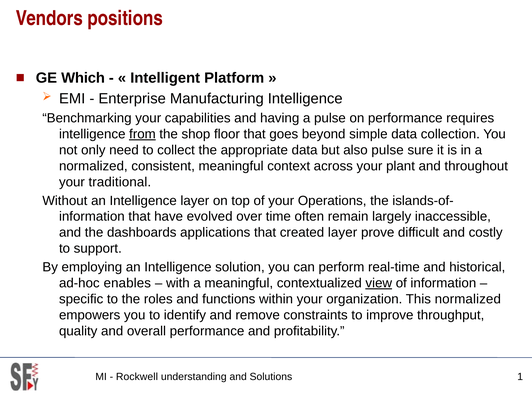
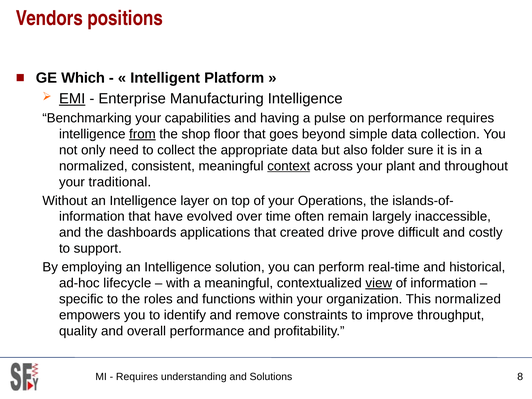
EMI underline: none -> present (72, 99)
also pulse: pulse -> folder (388, 150)
context underline: none -> present (289, 166)
created layer: layer -> drive (343, 233)
enables: enables -> lifecycle (127, 283)
Rockwell: Rockwell -> Requires (137, 377)
1: 1 -> 8 (520, 377)
